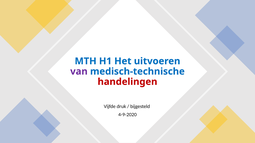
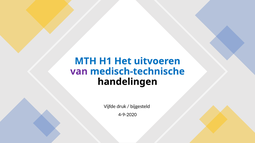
handelingen colour: red -> black (127, 82)
